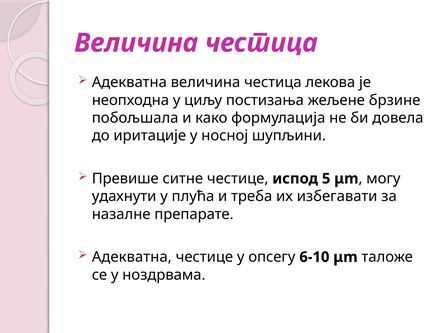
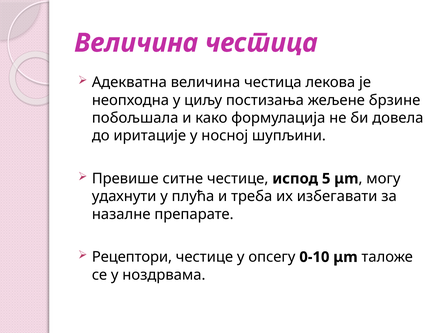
Адекватна: Адекватна -> Рецептори (132, 257)
6-10: 6-10 -> 0-10 (314, 257)
